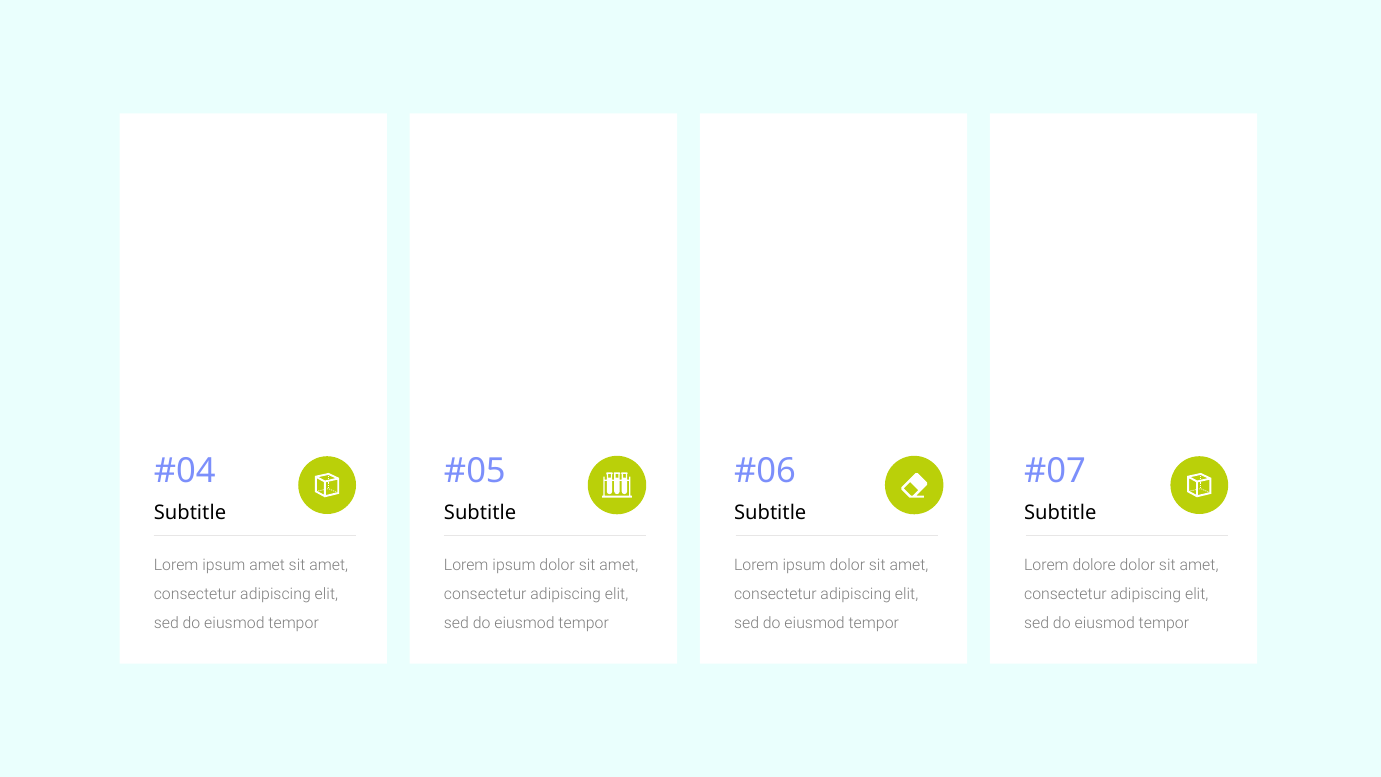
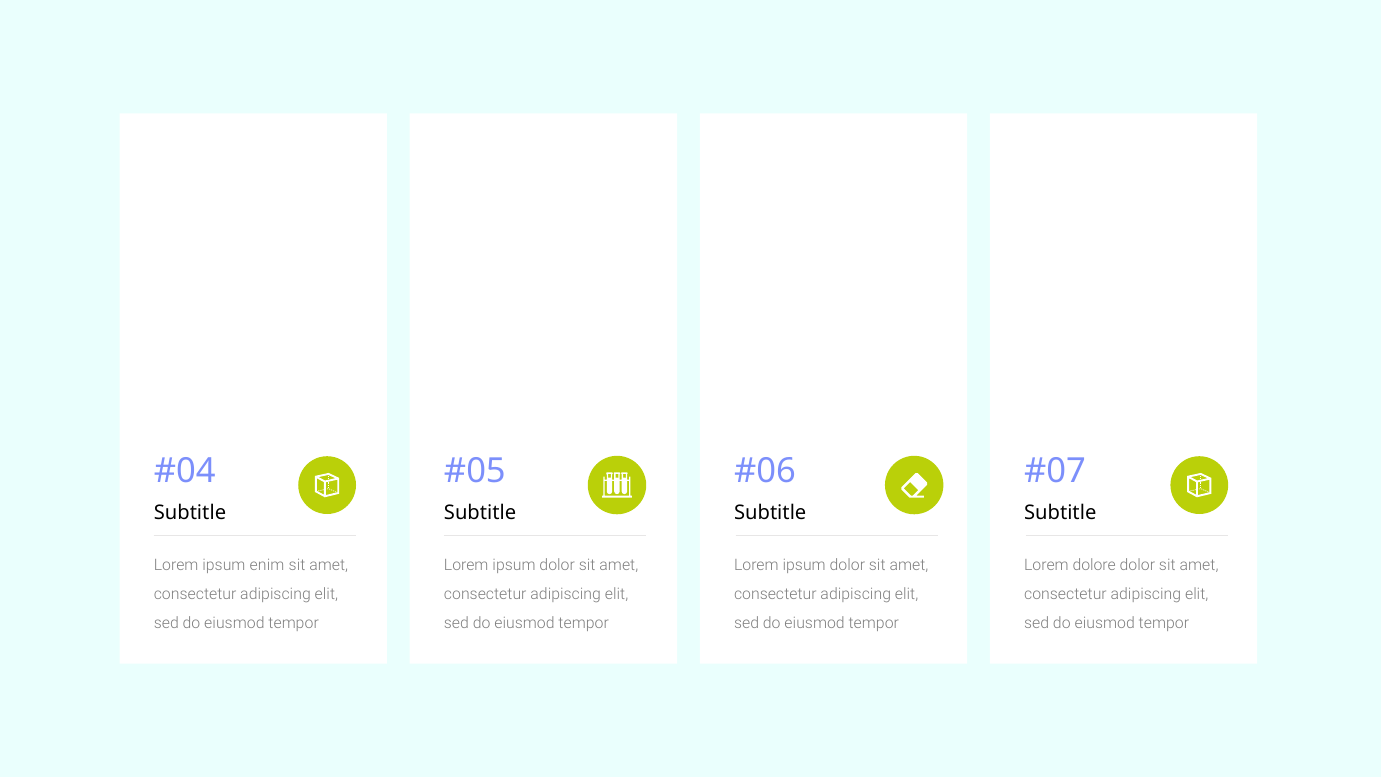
ipsum amet: amet -> enim (267, 566)
